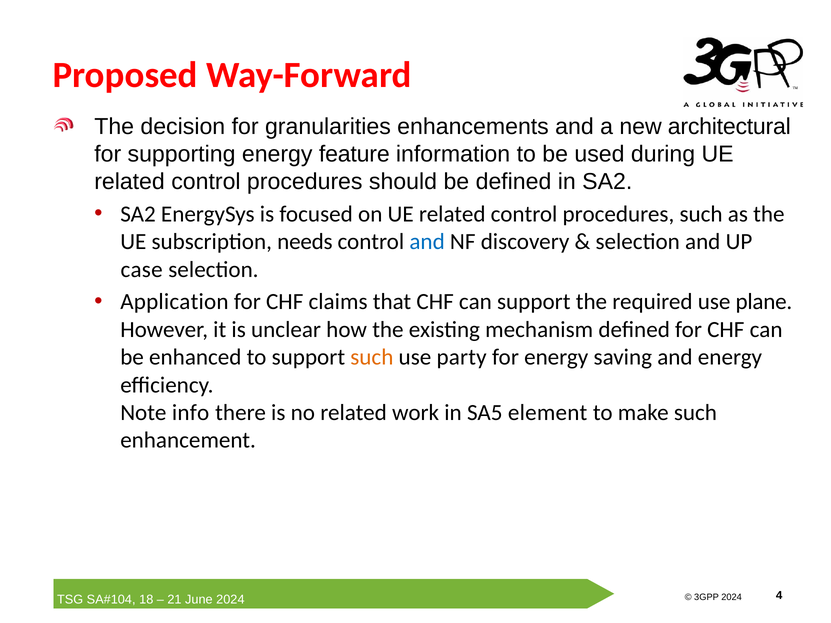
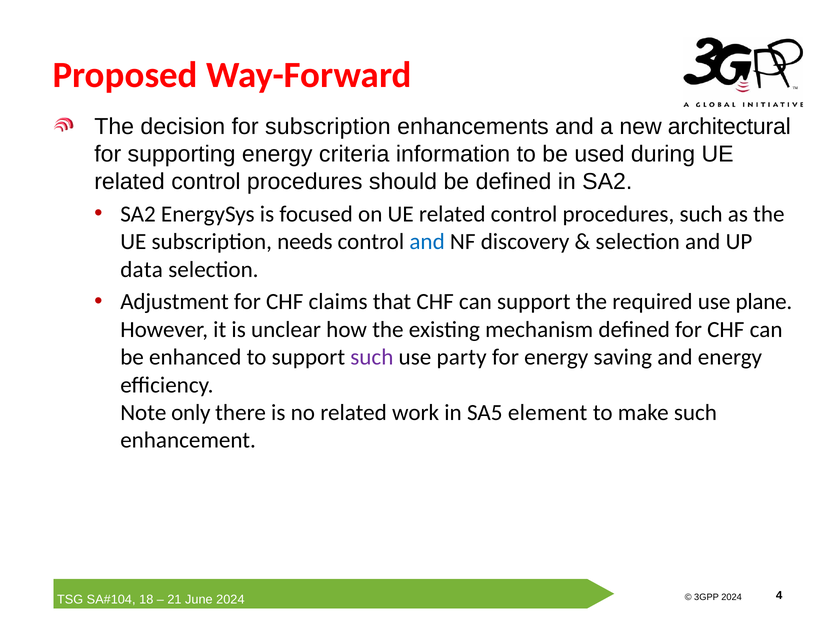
for granularities: granularities -> subscription (328, 126)
feature: feature -> criteria (354, 154)
case: case -> data (142, 270)
Application: Application -> Adjustment (175, 302)
such colour: orange -> purple (372, 357)
info: info -> only (191, 413)
